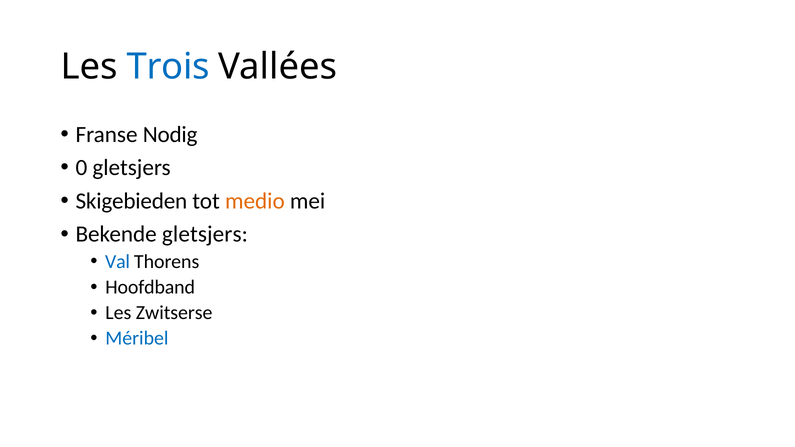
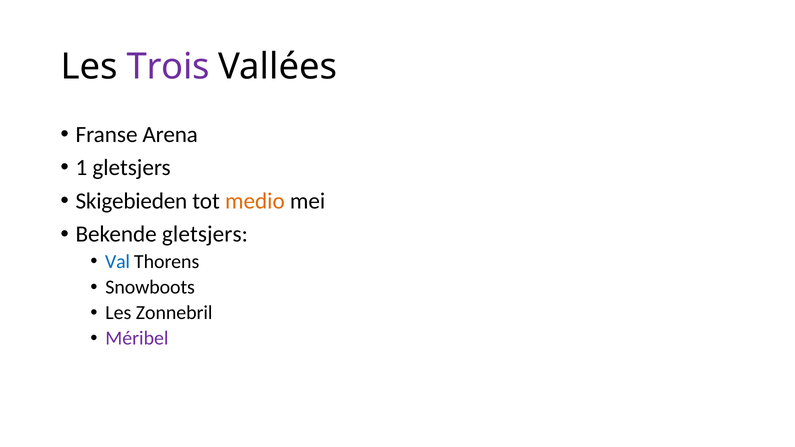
Trois colour: blue -> purple (168, 67)
Nodig: Nodig -> Arena (170, 134)
0: 0 -> 1 (81, 168)
Hoofdband: Hoofdband -> Snowboots (150, 287)
Zwitserse: Zwitserse -> Zonnebril (174, 313)
Méribel colour: blue -> purple (137, 339)
